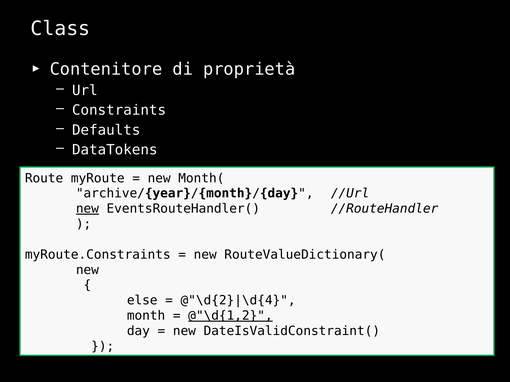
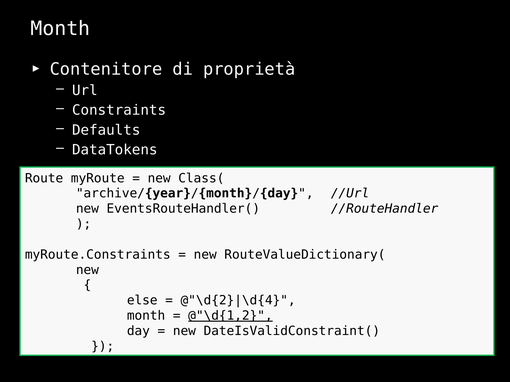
Class: Class -> Month (60, 29)
Month(: Month( -> Class( (201, 178)
new underline: present -> none (87, 209)
